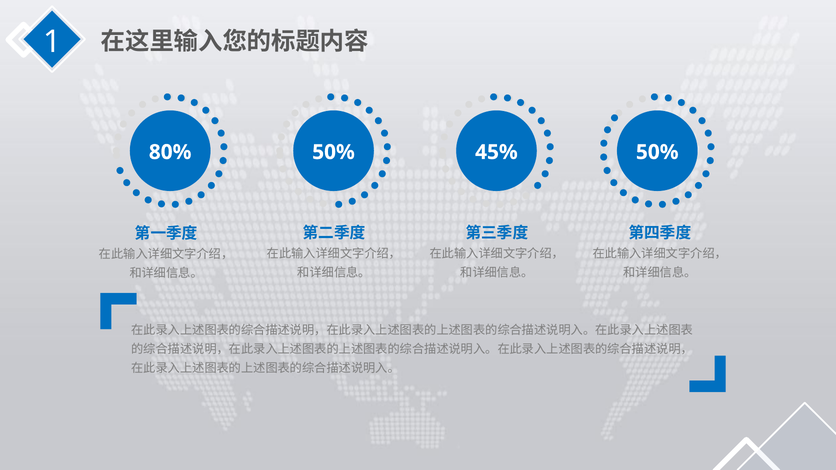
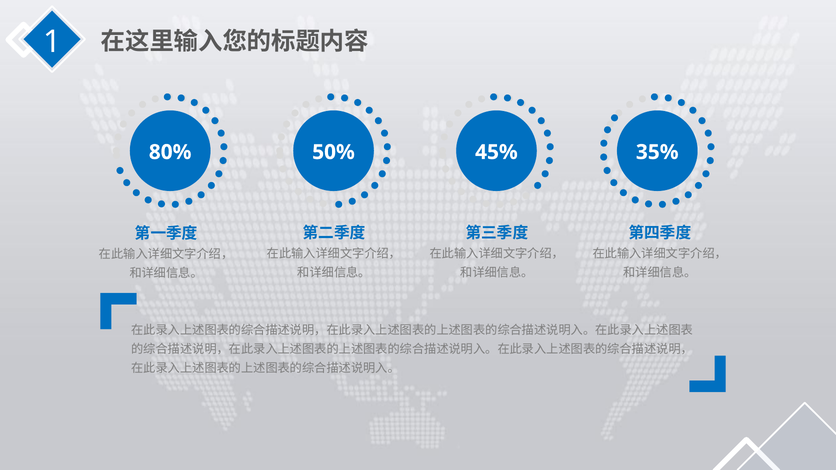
50%: 50% -> 35% (657, 152)
